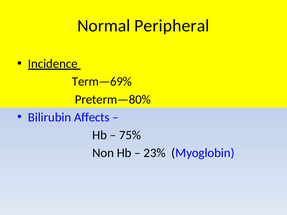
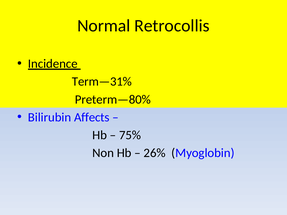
Peripheral: Peripheral -> Retrocollis (172, 26)
Term—69%: Term—69% -> Term—31% (102, 82)
23%: 23% -> 26% (155, 153)
